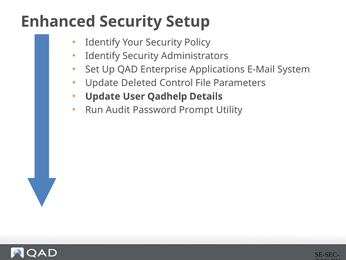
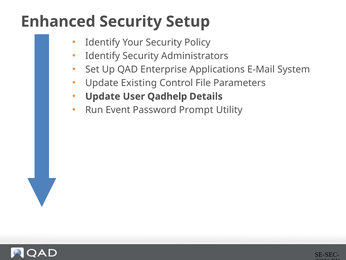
Deleted: Deleted -> Existing (139, 83)
Audit: Audit -> Event (118, 110)
